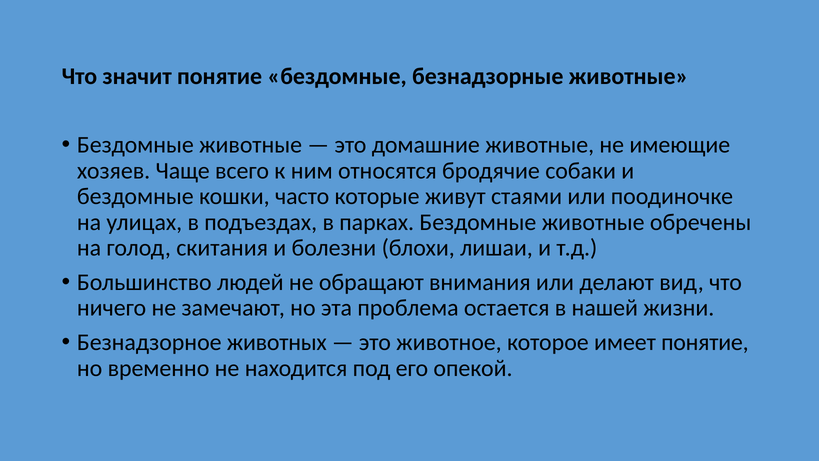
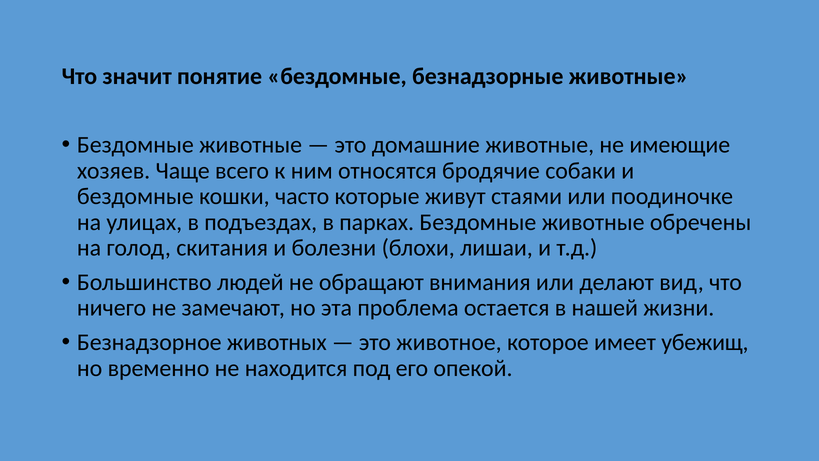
имеет понятие: понятие -> убежищ (705, 342)
